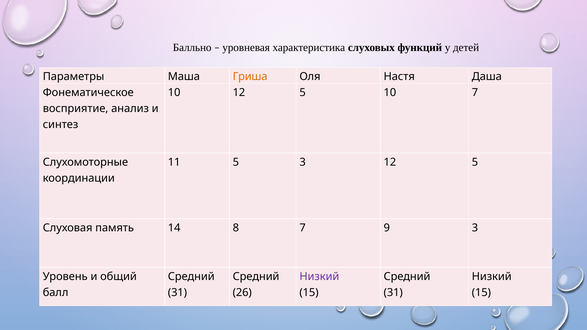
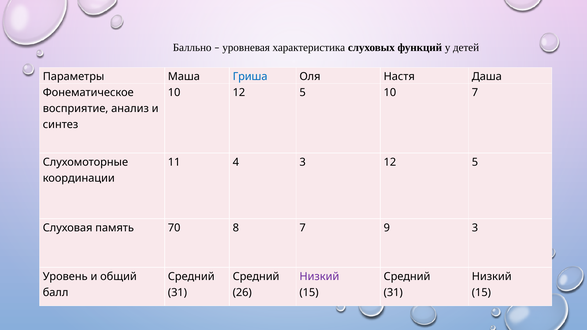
Гриша colour: orange -> blue (250, 77)
11 5: 5 -> 4 (236, 162)
14: 14 -> 70 (174, 228)
